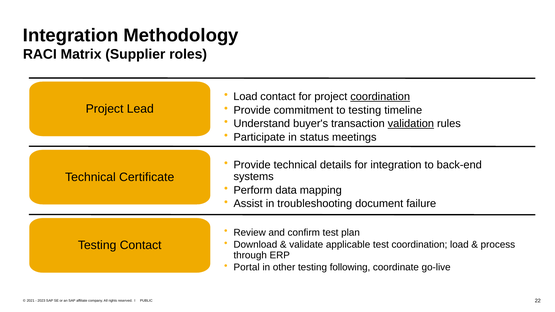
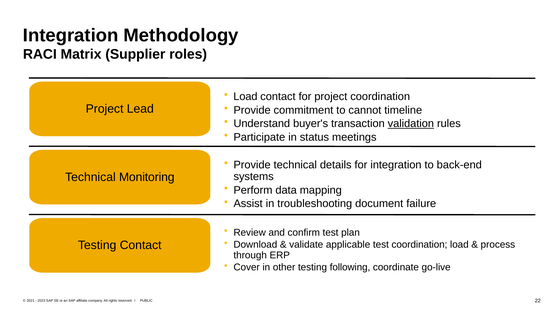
coordination underline: present -> none (380, 97)
to testing: testing -> cannot (365, 110)
Certificate: Certificate -> Monitoring (147, 177)
Portal: Portal -> Cover (247, 267)
